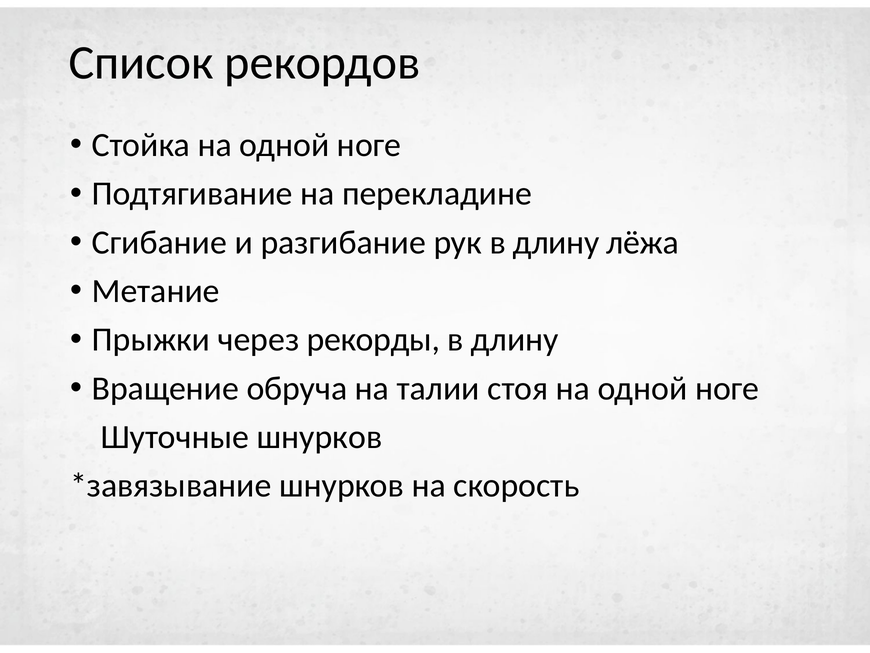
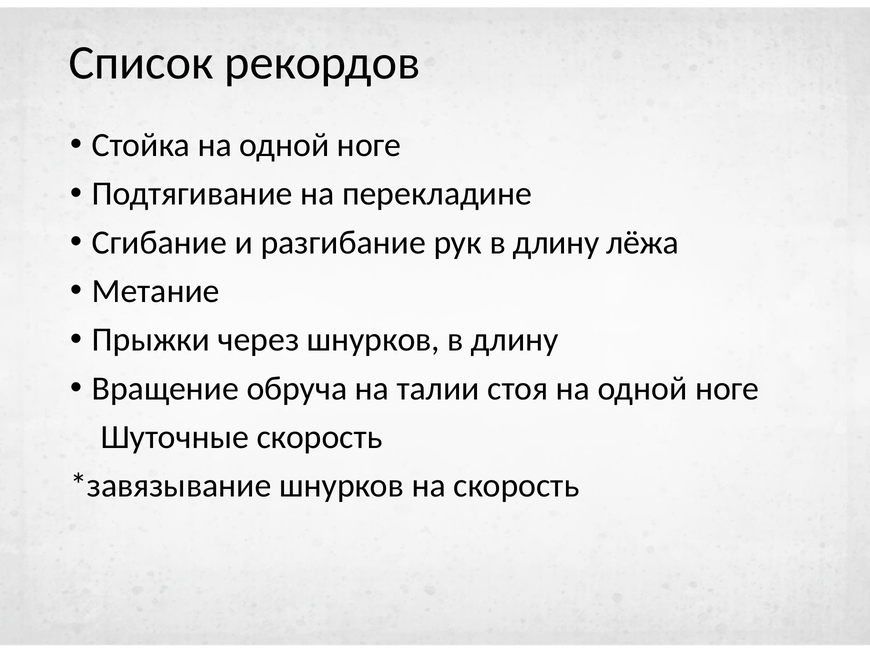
через рекорды: рекорды -> шнурков (373, 339)
Шуточные шнурков: шнурков -> скорость (319, 437)
